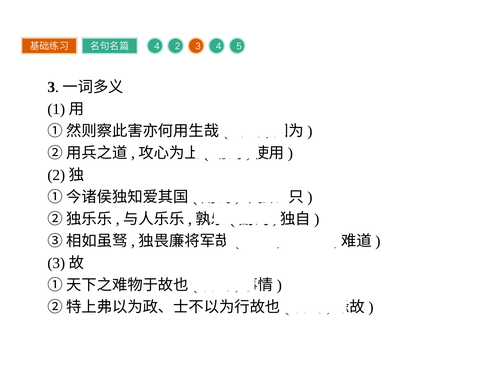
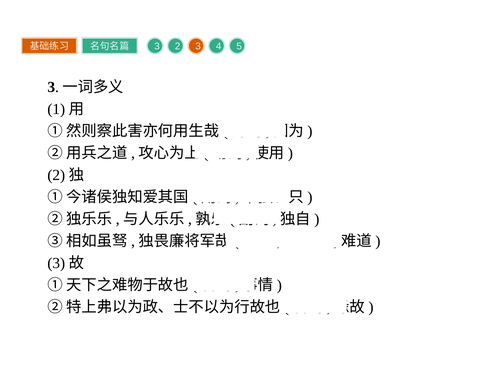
4: 4 -> 3 (157, 47)
